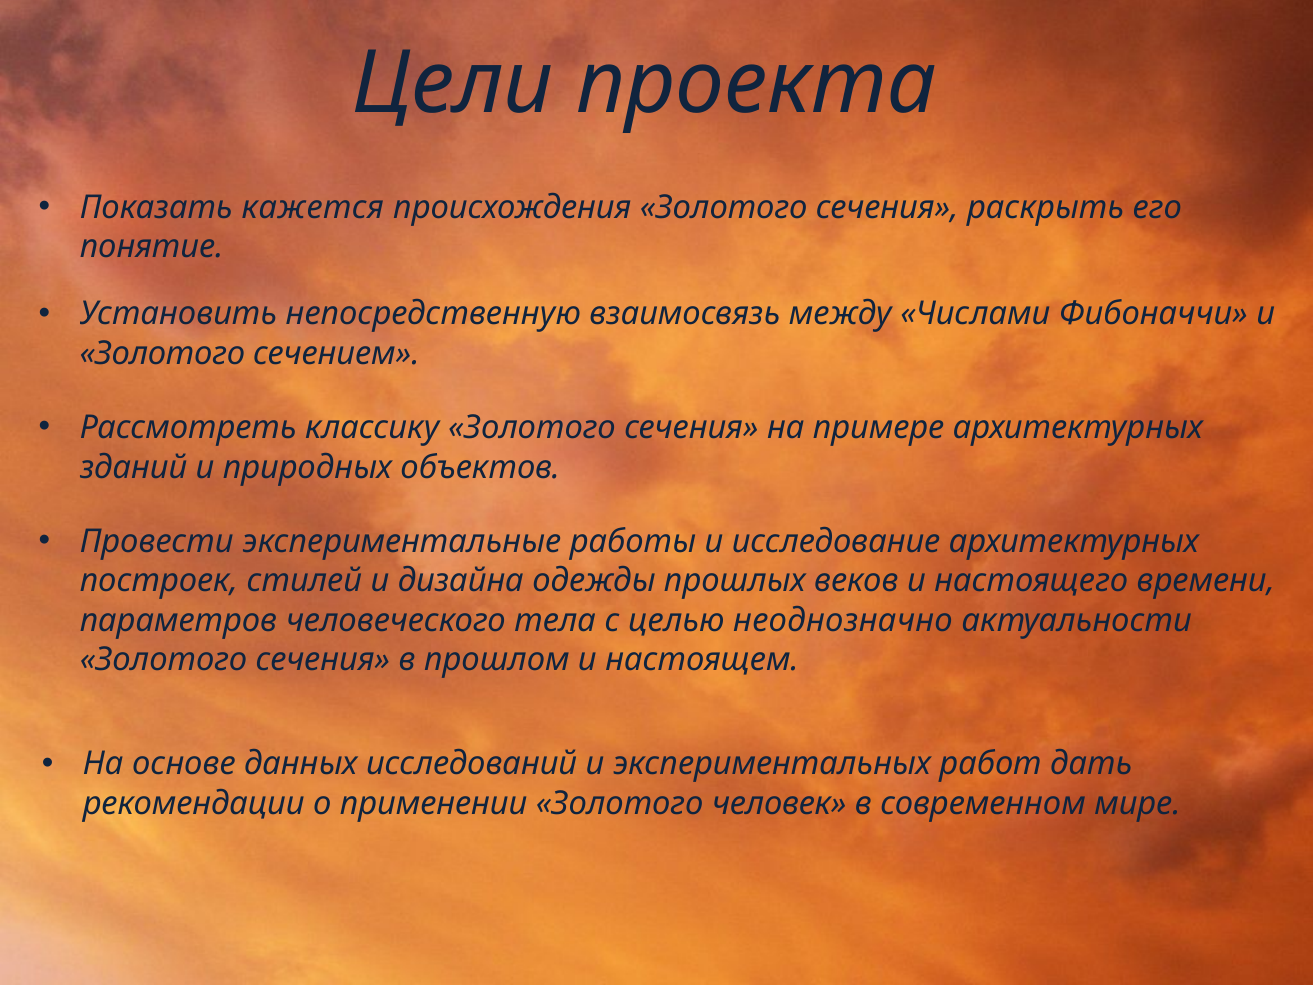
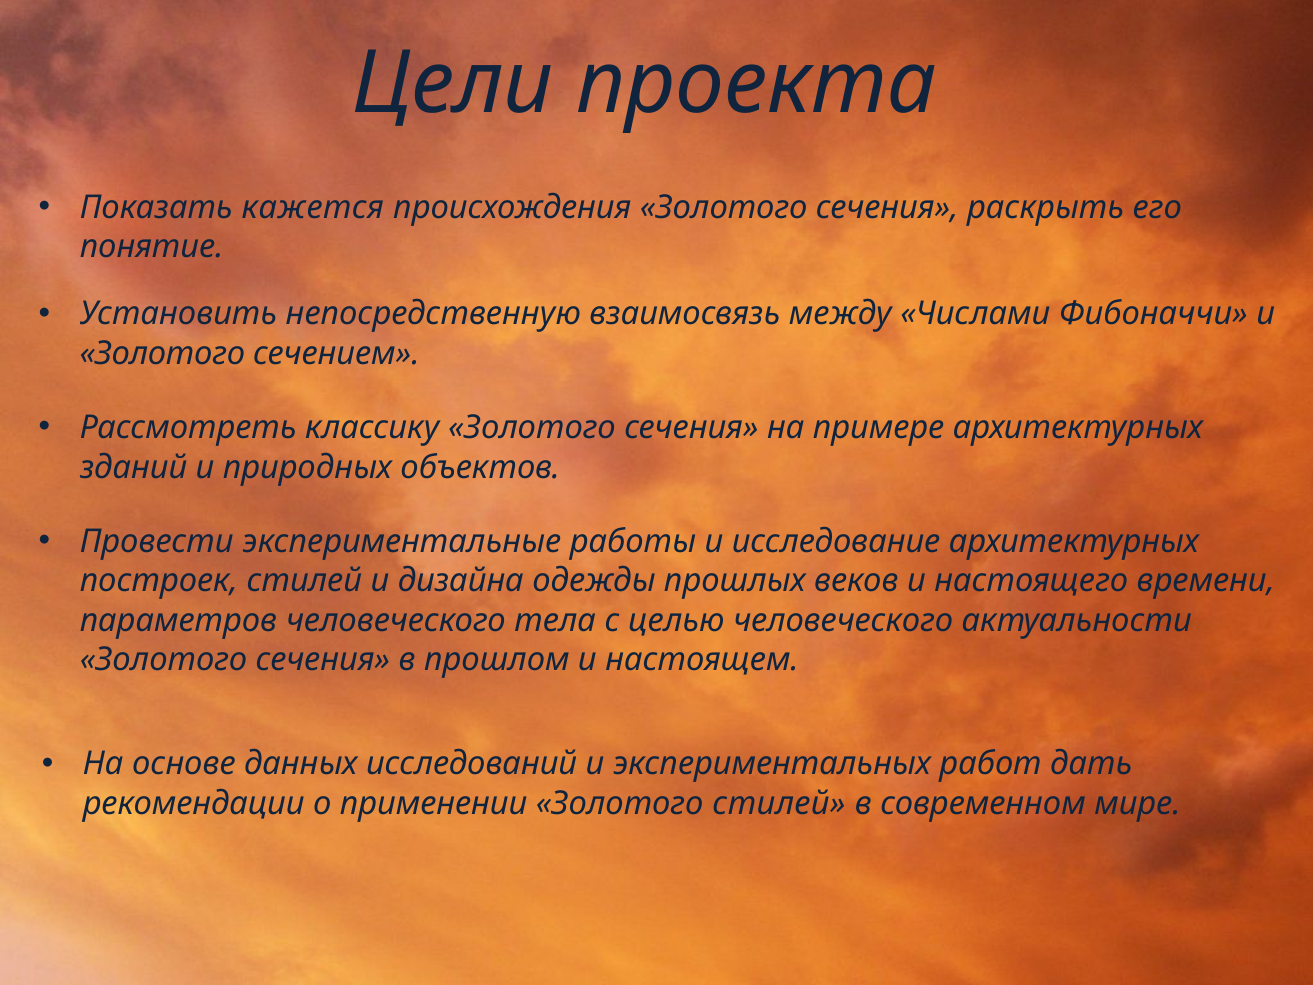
целью неоднозначно: неоднозначно -> человеческого (843, 620)
Золотого человек: человек -> стилей (779, 803)
